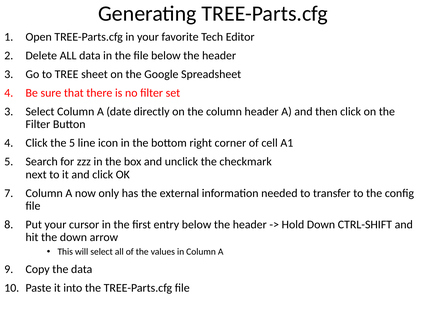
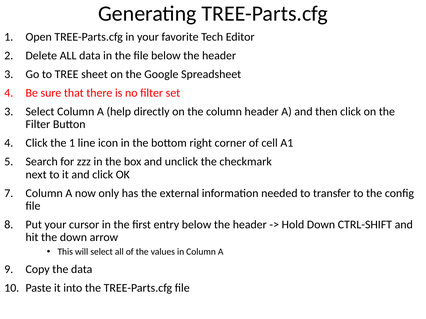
date: date -> help (119, 112)
the 5: 5 -> 1 (72, 143)
